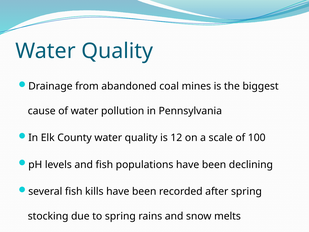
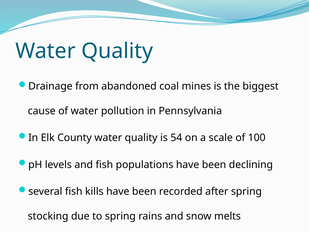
12: 12 -> 54 (176, 138)
